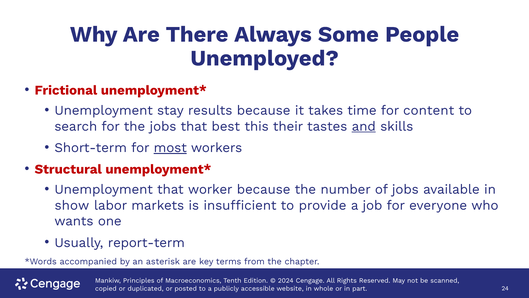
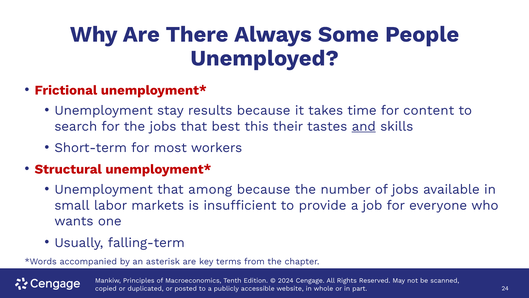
most underline: present -> none (170, 148)
worker: worker -> among (210, 189)
show: show -> small (72, 205)
report-term: report-term -> falling-term (146, 242)
